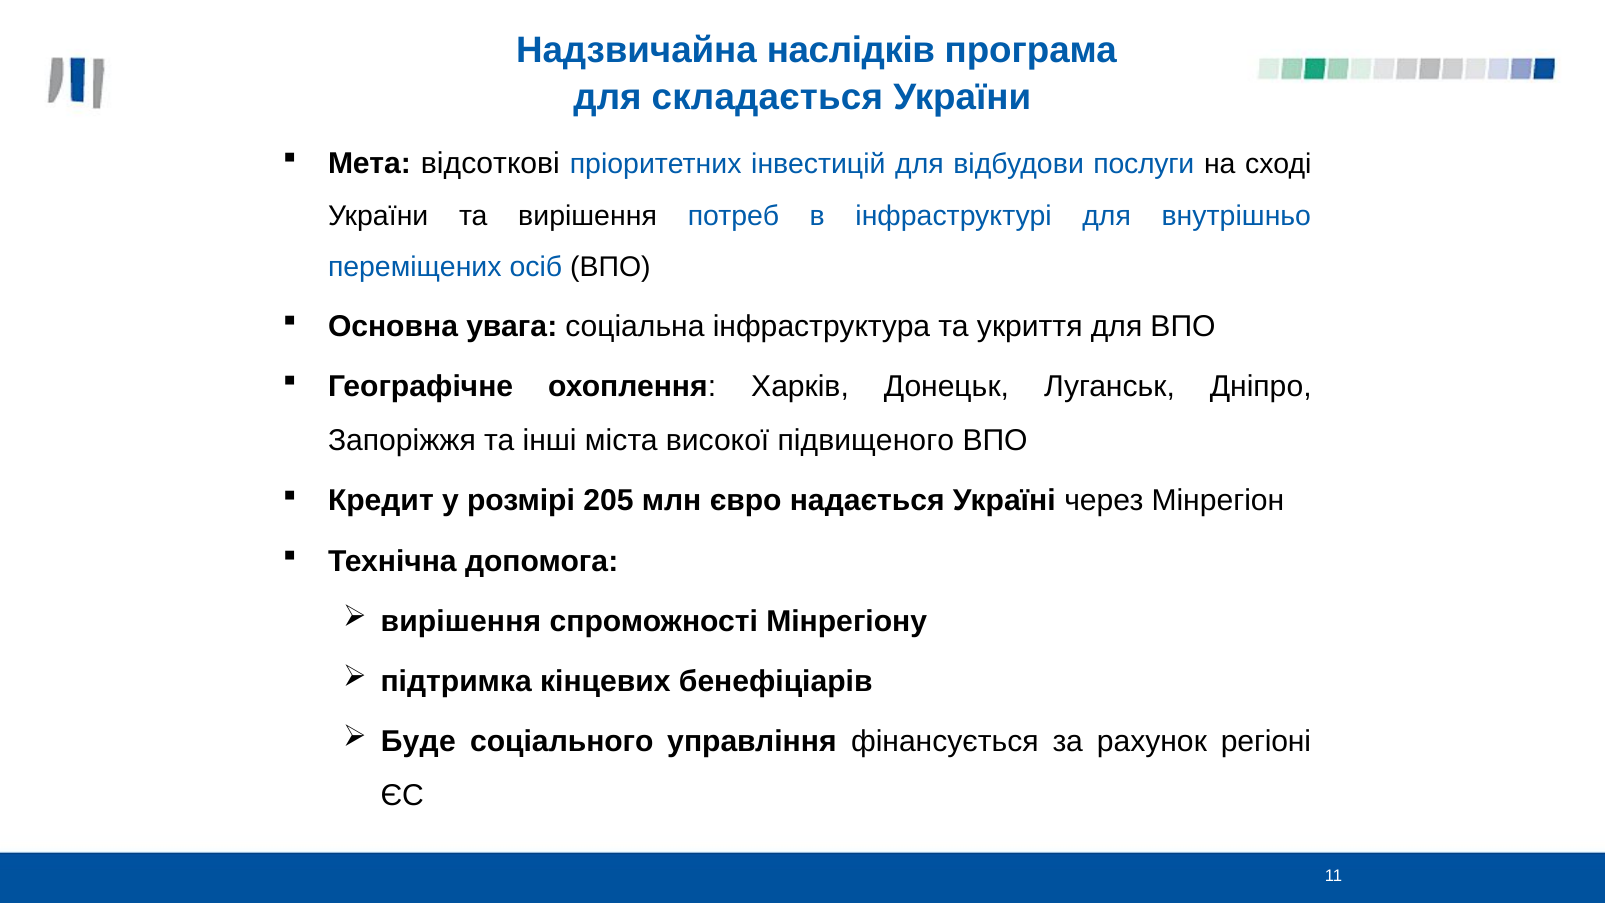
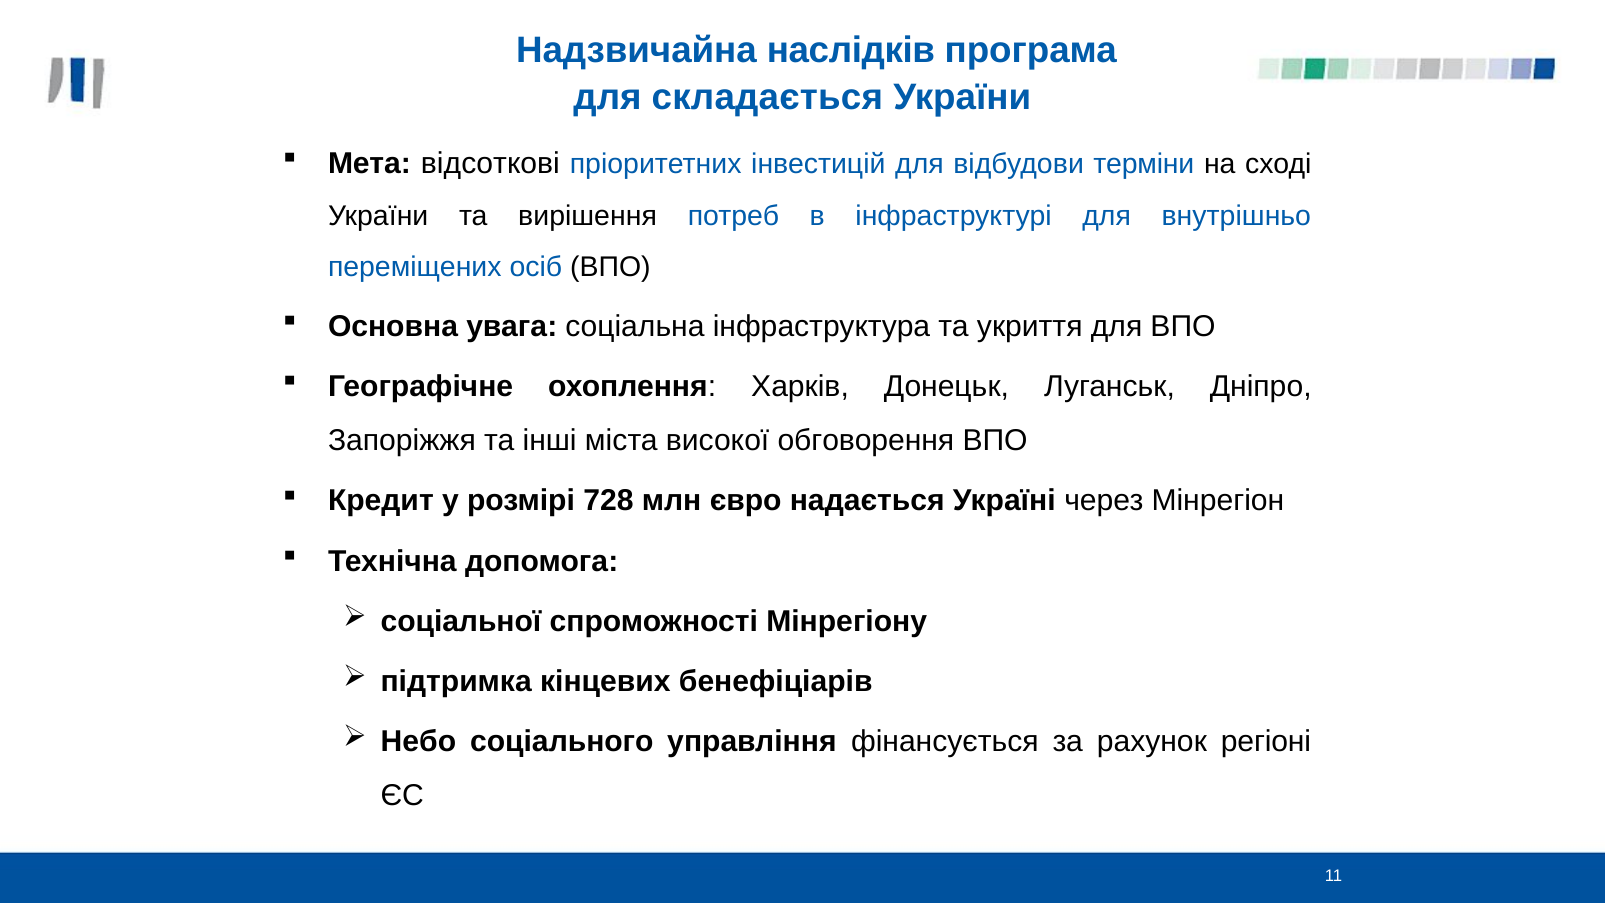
послуги: послуги -> терміни (1144, 164)
підвищеного: підвищеного -> обговорення (866, 441)
205: 205 -> 728 (608, 501)
вирішення: вирішення -> соціальної (461, 621)
Буде: Буде -> Небо (418, 742)
